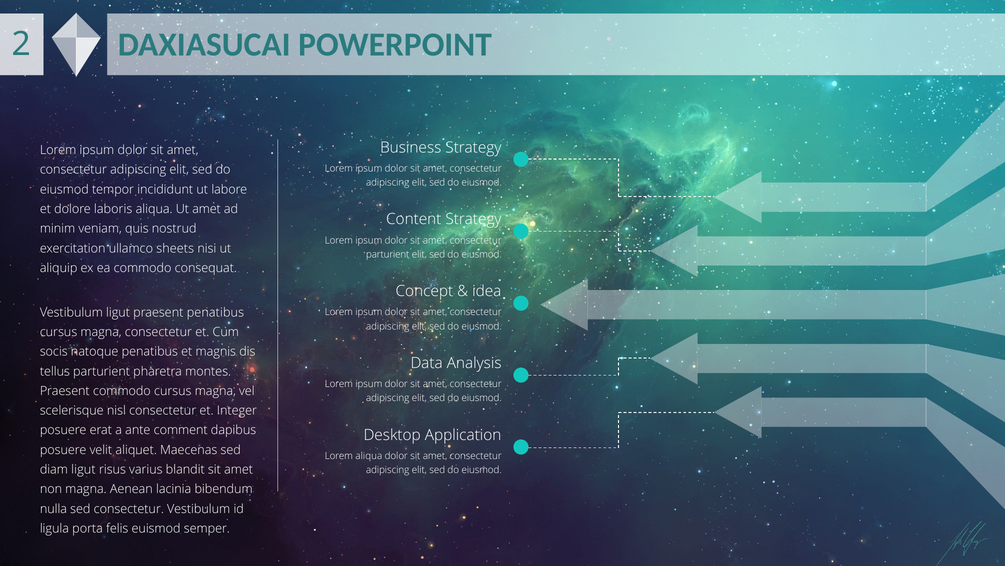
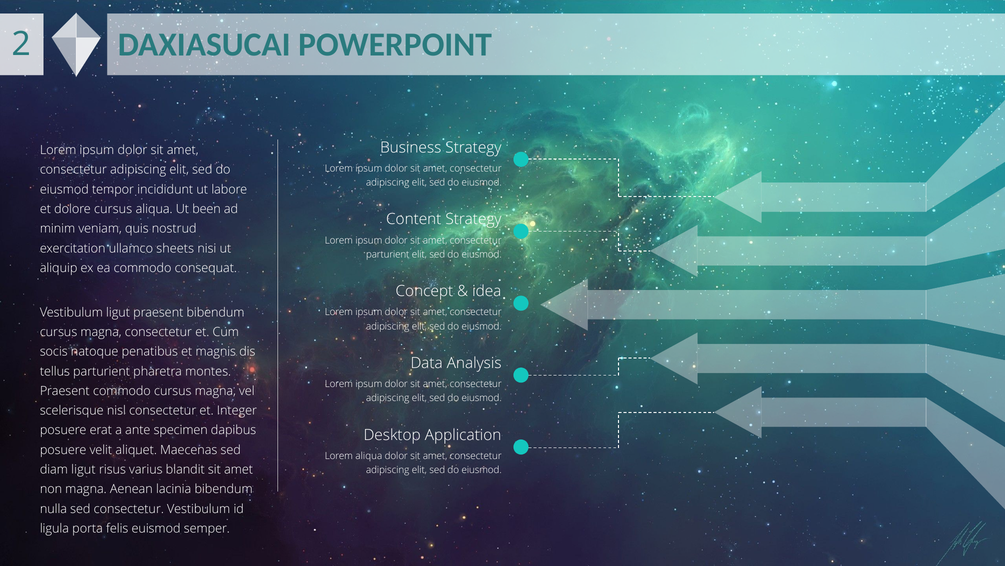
dolore laboris: laboris -> cursus (113, 209)
Ut amet: amet -> been (207, 209)
praesent penatibus: penatibus -> bibendum (215, 312)
comment: comment -> specimen (181, 430)
